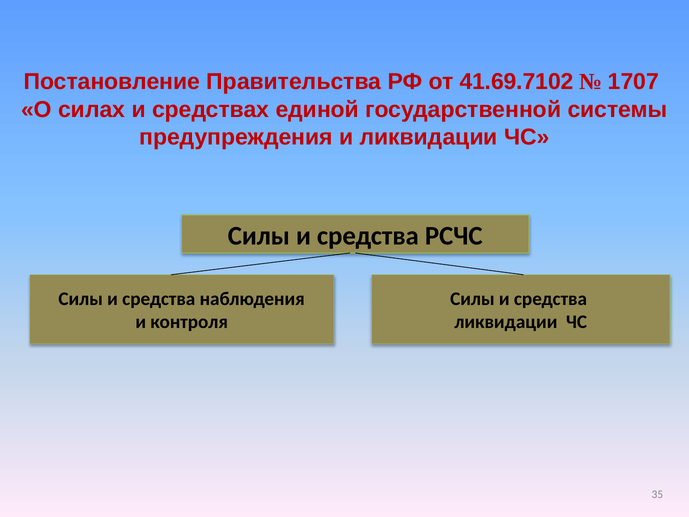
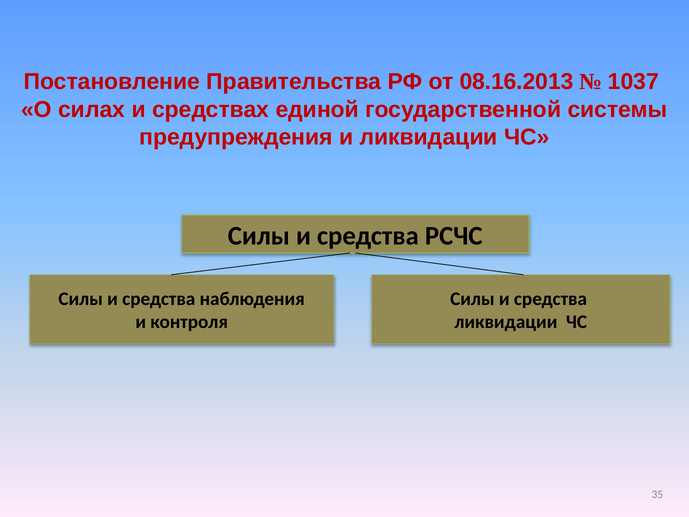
41.69.7102: 41.69.7102 -> 08.16.2013 (517, 82)
1707: 1707 -> 1037 (633, 82)
